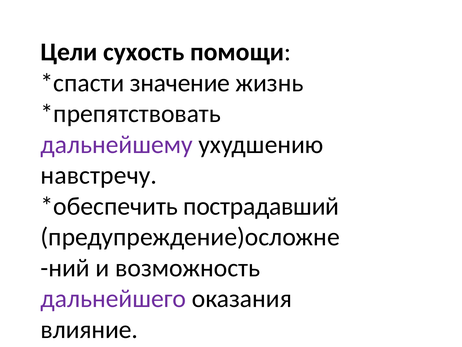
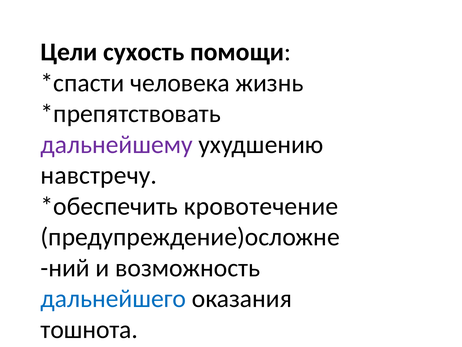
значение: значение -> человека (180, 83)
пострадавший: пострадавший -> кровотечение (261, 206)
дальнейшего colour: purple -> blue (113, 298)
влияние: влияние -> тошнота (89, 329)
